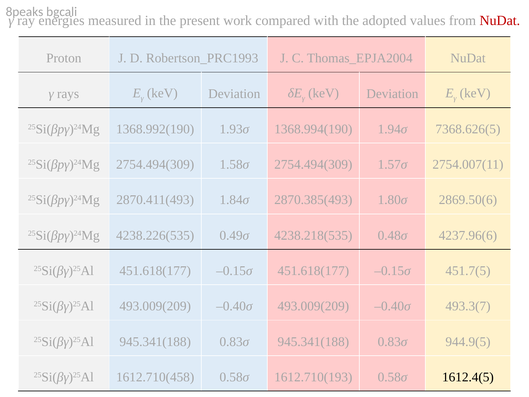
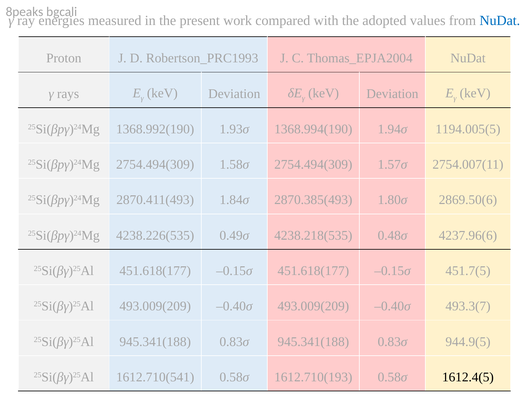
NuDat colour: red -> blue (500, 21)
7368.626(5: 7368.626(5 -> 1194.005(5 (468, 129)
1612.710(458: 1612.710(458 -> 1612.710(541 (155, 377)
